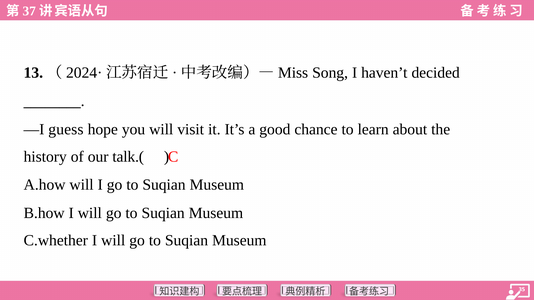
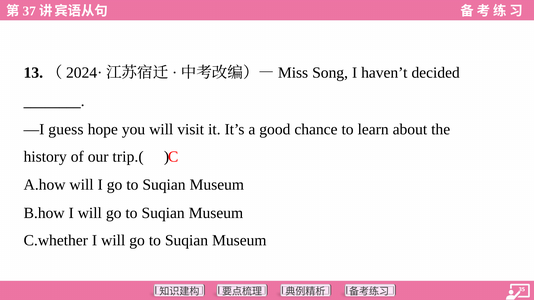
talk.(: talk.( -> trip.( (128, 157)
